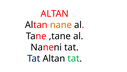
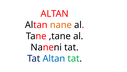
Altan colour: black -> blue (54, 58)
